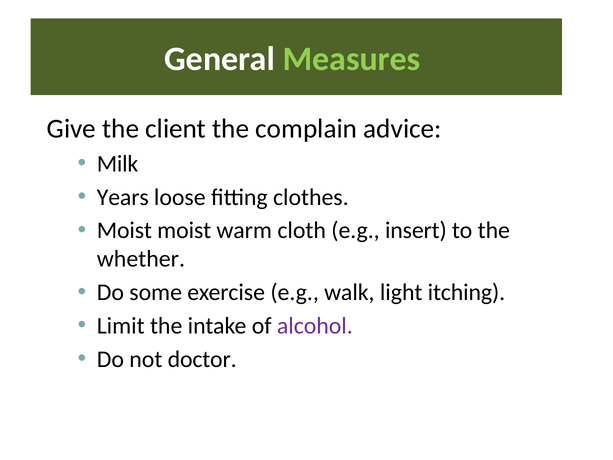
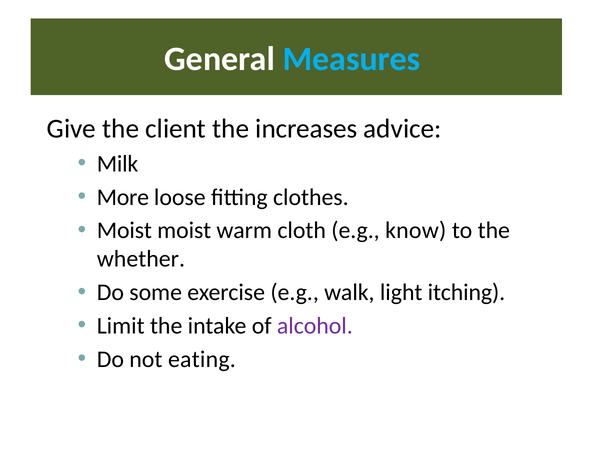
Measures colour: light green -> light blue (351, 59)
complain: complain -> increases (306, 129)
Years: Years -> More (123, 197)
insert: insert -> know (416, 230)
doctor: doctor -> eating (202, 359)
